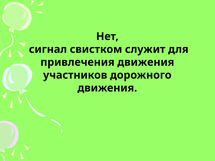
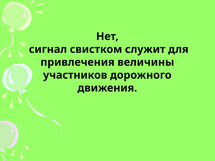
привлечения движения: движения -> величины (146, 62)
